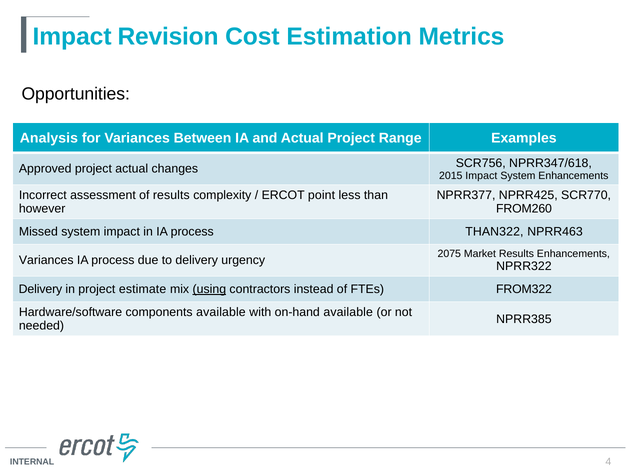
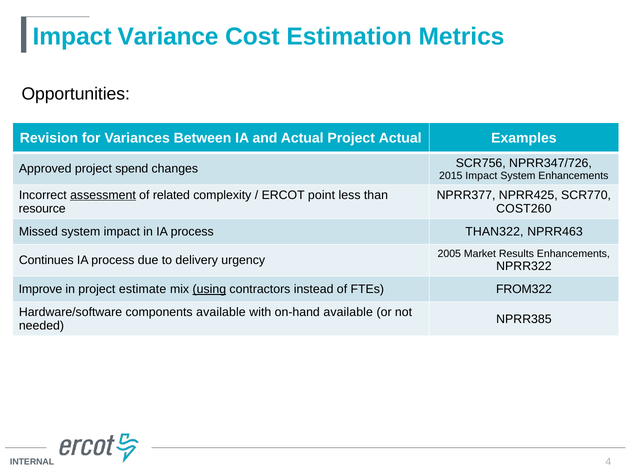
Revision: Revision -> Variance (168, 36)
Analysis: Analysis -> Revision (49, 138)
Project Range: Range -> Actual (400, 138)
project actual: actual -> spend (132, 169)
NPRR347/618: NPRR347/618 -> NPRR347/726 (550, 163)
assessment underline: none -> present (103, 195)
of results: results -> related (171, 195)
however: however -> resource (42, 209)
FROM260: FROM260 -> COST260 (524, 209)
2075: 2075 -> 2005 (449, 254)
Variances: Variances -> Continues (46, 260)
Delivery: Delivery -> Improve (40, 289)
